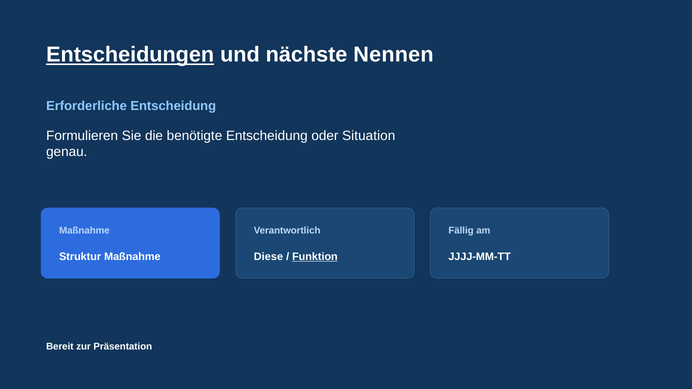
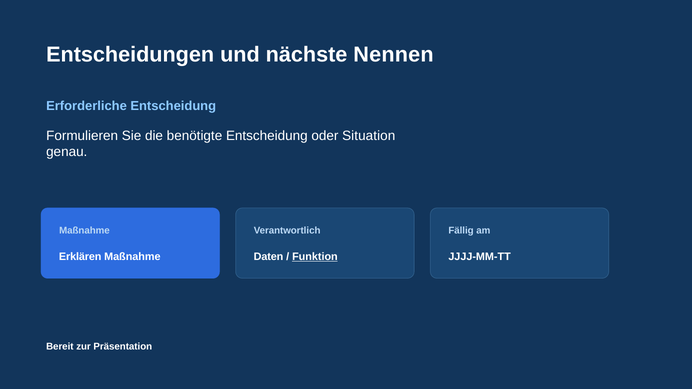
Entscheidungen underline: present -> none (130, 55)
Struktur: Struktur -> Erklären (80, 257)
Diese: Diese -> Daten (269, 257)
